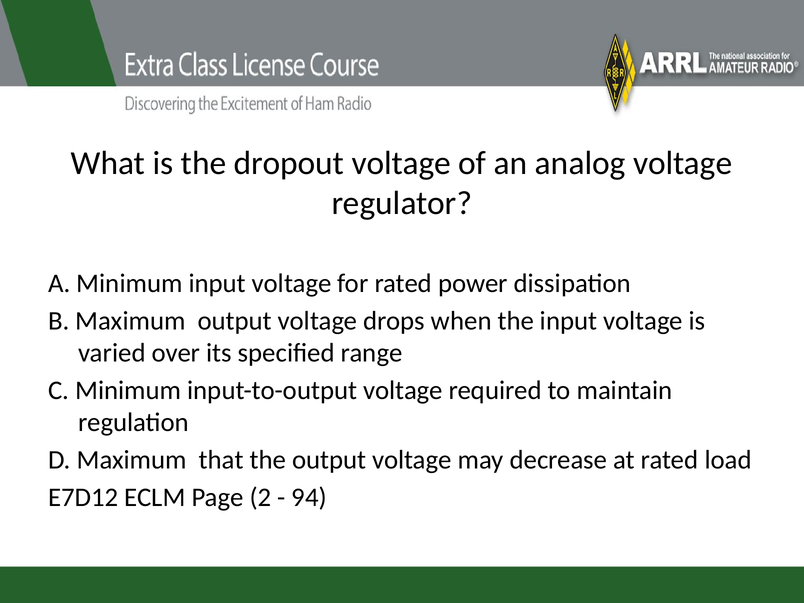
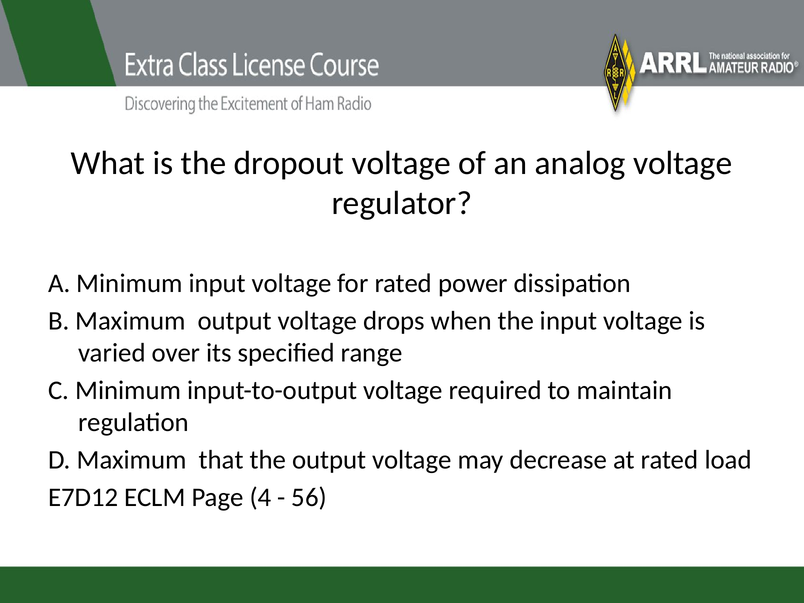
2: 2 -> 4 (260, 498)
94: 94 -> 56 (309, 498)
